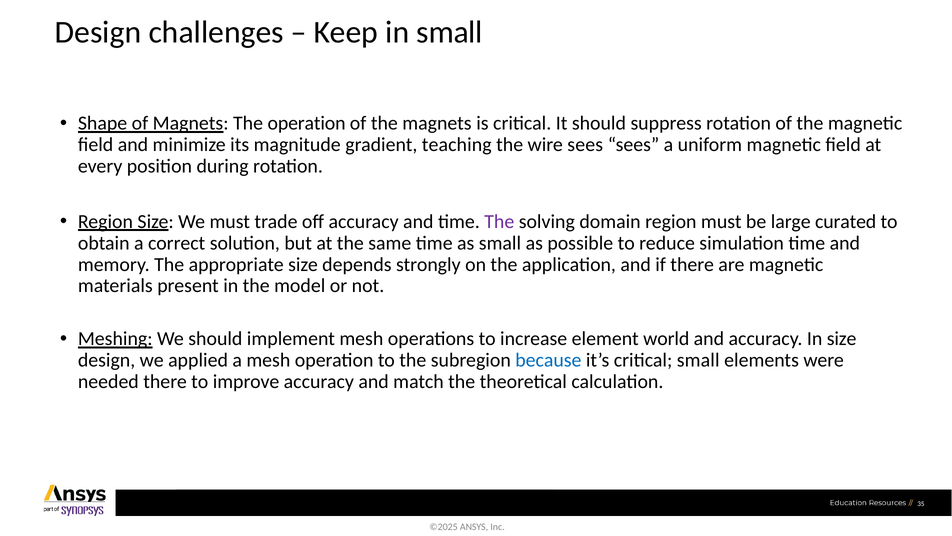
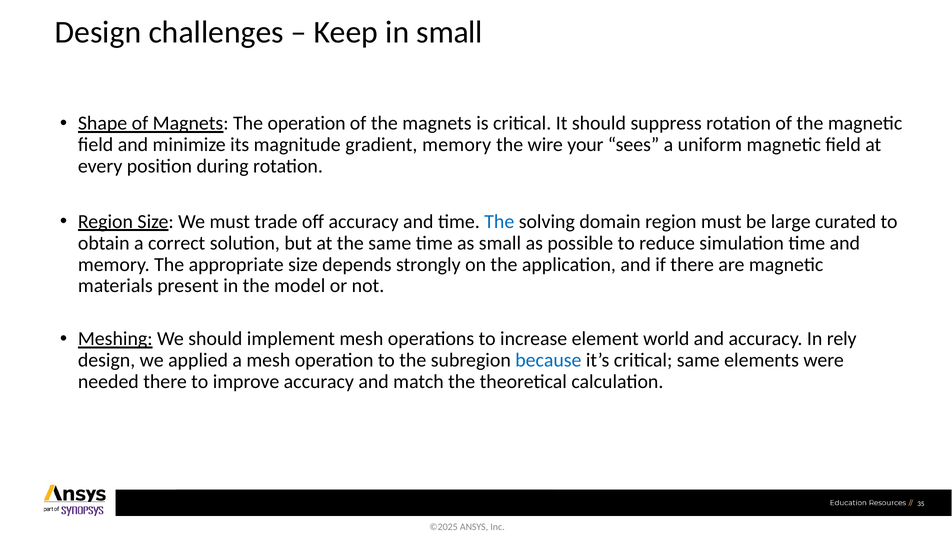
gradient teaching: teaching -> memory (457, 145)
wire sees: sees -> your (585, 145)
The colour: purple -> blue (499, 221)
In size: size -> rely (842, 338)
critical small: small -> same (698, 360)
